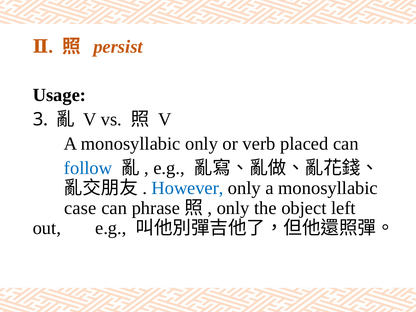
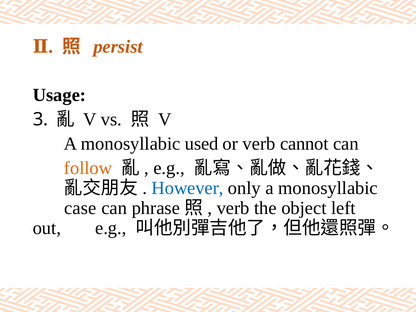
monosyllabic only: only -> used (202, 144)
placed: placed -> cannot (304, 144)
follow colour: blue -> orange (88, 168)
only: only -> verb (233, 208)
